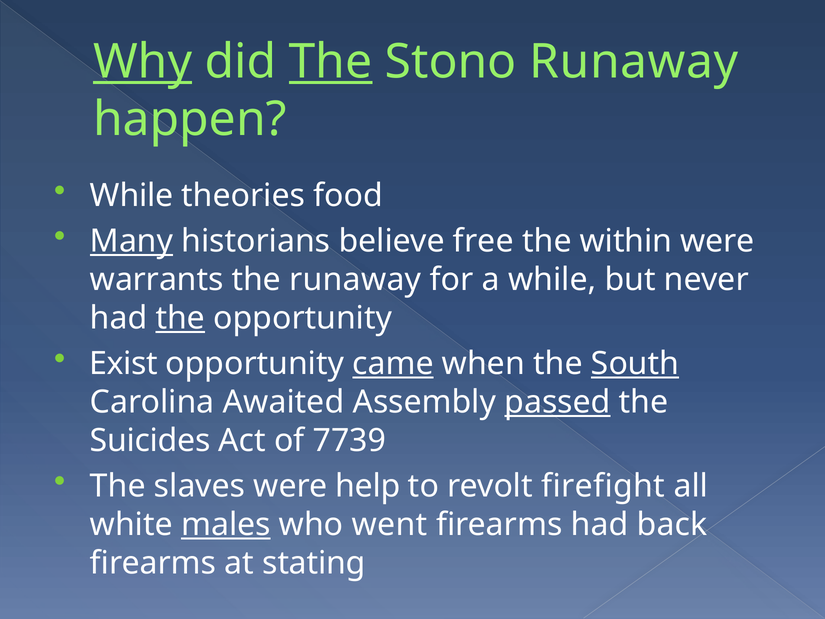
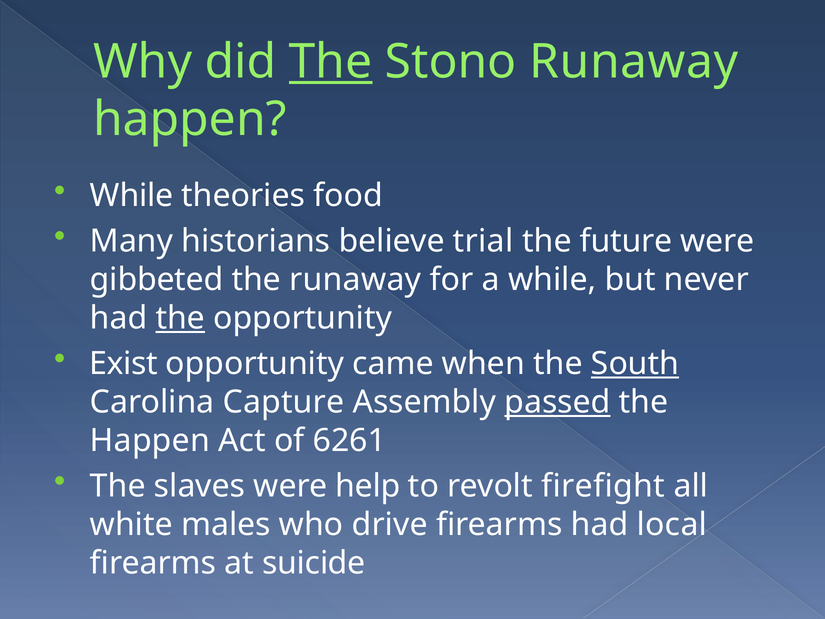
Why underline: present -> none (143, 62)
Many underline: present -> none (132, 241)
free: free -> trial (483, 241)
within: within -> future (626, 241)
warrants: warrants -> gibbeted (157, 279)
came underline: present -> none (393, 363)
Awaited: Awaited -> Capture (283, 402)
Suicides: Suicides -> Happen (150, 440)
7739: 7739 -> 6261 (349, 440)
males underline: present -> none (226, 524)
went: went -> drive (390, 524)
back: back -> local (672, 524)
stating: stating -> suicide (314, 563)
